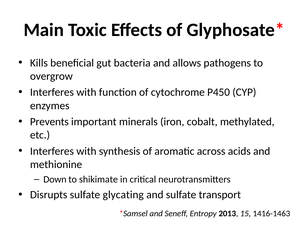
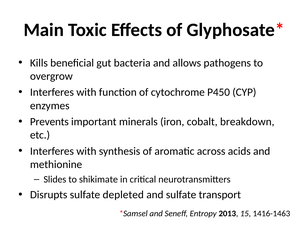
methylated: methylated -> breakdown (247, 122)
Down: Down -> Slides (55, 179)
glycating: glycating -> depleted (123, 195)
